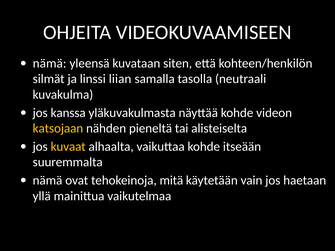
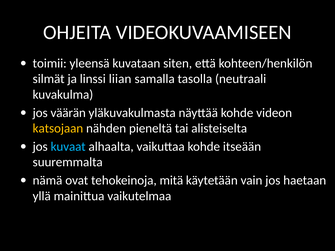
nämä: nämä -> toimii (50, 63)
kanssa: kanssa -> väärän (68, 113)
kuvaat colour: yellow -> light blue (68, 147)
